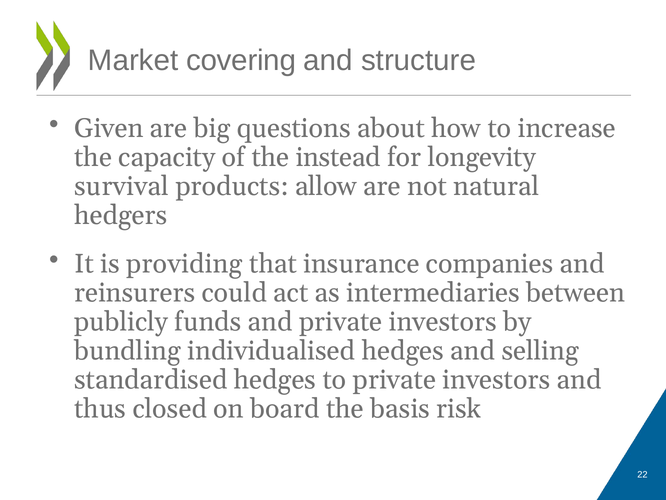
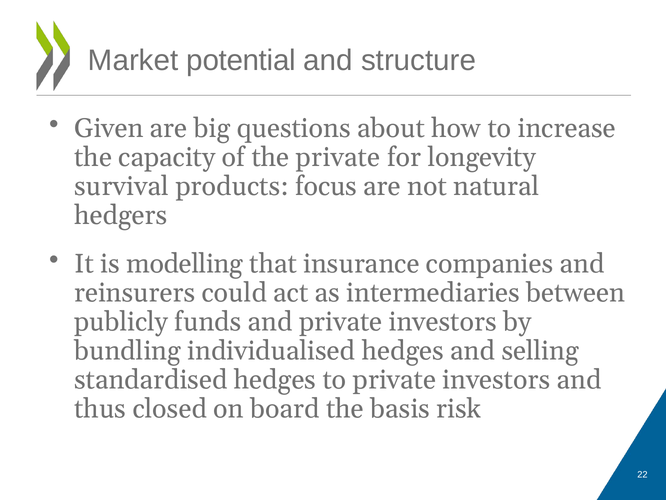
covering: covering -> potential (241, 60)
the instead: instead -> private (338, 157)
allow: allow -> focus (326, 186)
providing: providing -> modelling (185, 264)
